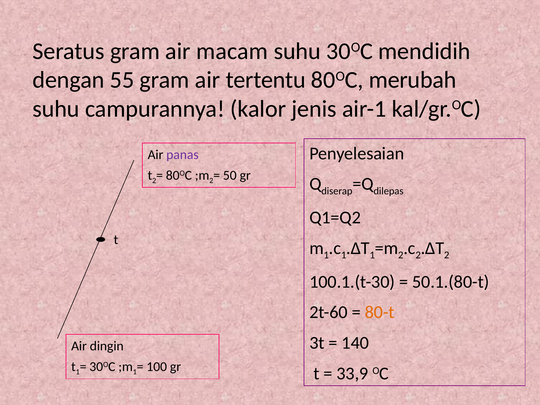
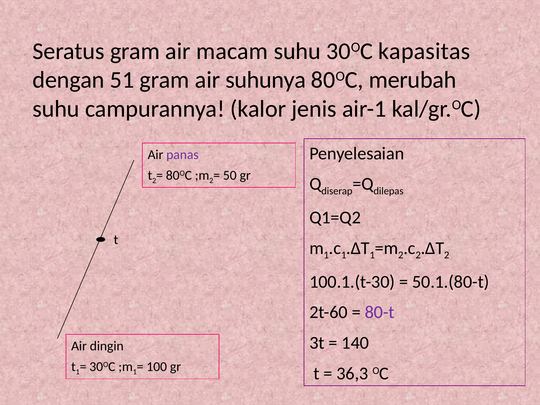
mendidih: mendidih -> kapasitas (424, 51)
55: 55 -> 51 (122, 80)
tertentu: tertentu -> suhunya (266, 80)
80-t colour: orange -> purple (380, 312)
33,9: 33,9 -> 36,3 (352, 374)
